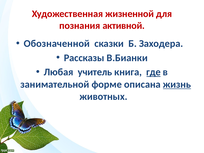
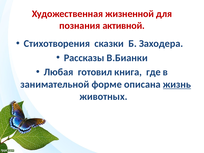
Обозначенной: Обозначенной -> Стихотворения (57, 44)
учитель: учитель -> готовил (95, 72)
где underline: present -> none (154, 72)
